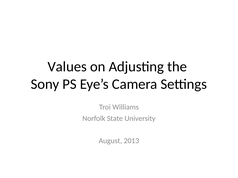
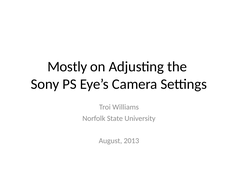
Values: Values -> Mostly (67, 67)
